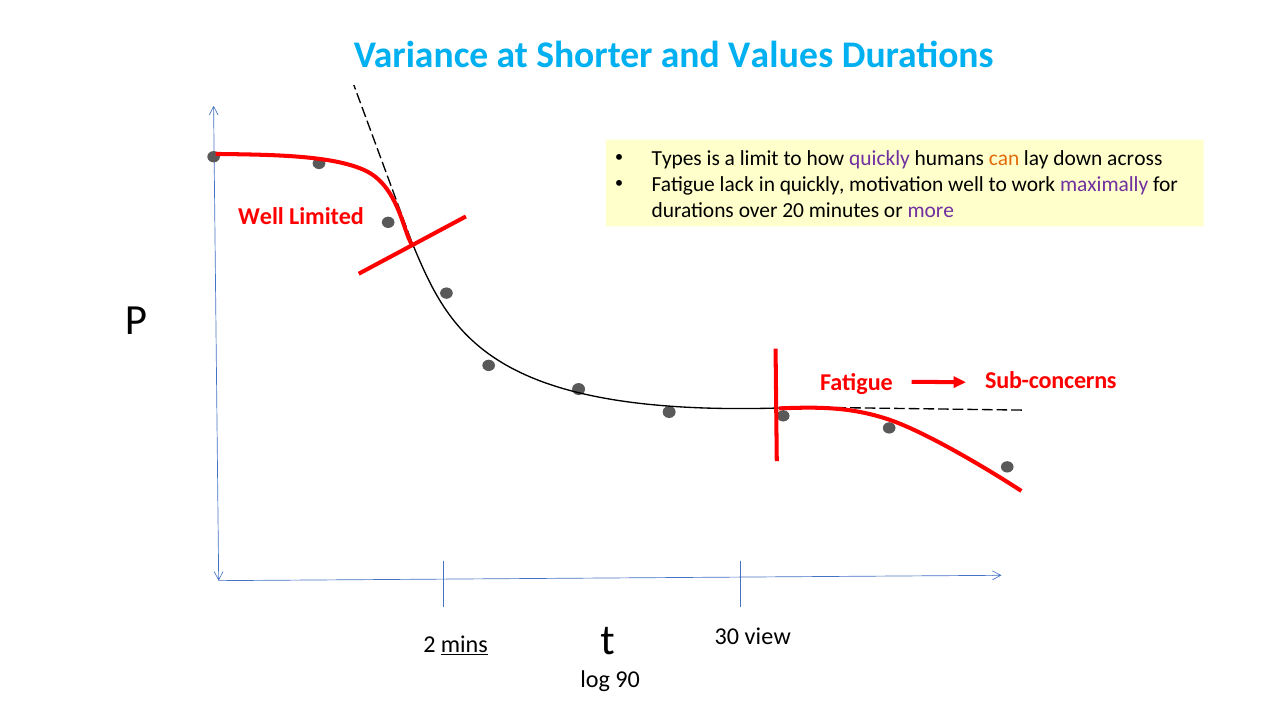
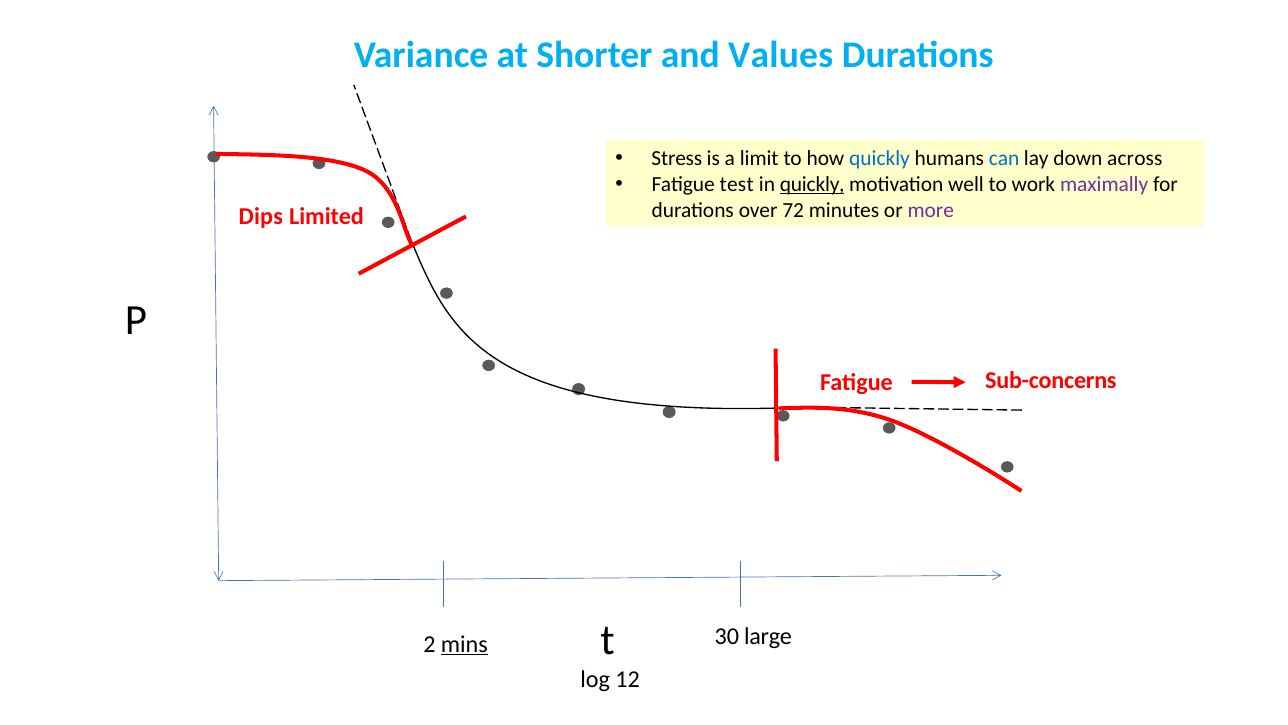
Types: Types -> Stress (677, 159)
quickly colour: purple -> blue (880, 159)
can colour: orange -> blue (1004, 159)
lack: lack -> test (737, 184)
quickly underline: none -> present (812, 184)
20: 20 -> 72 (793, 210)
Well: Well -> Dips (261, 217)
view: view -> large (768, 636)
90: 90 -> 12 (628, 679)
